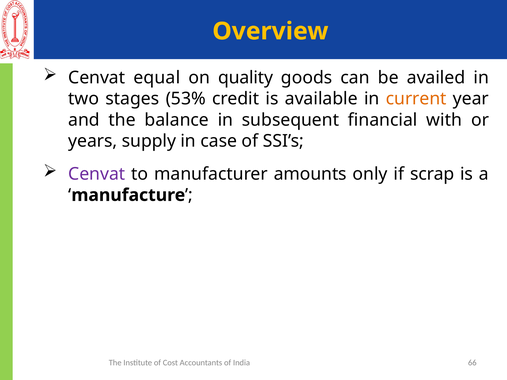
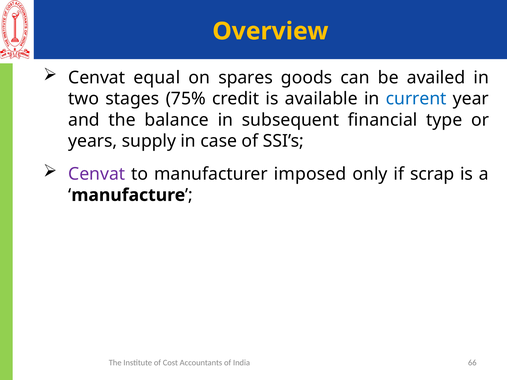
quality: quality -> spares (246, 78)
53%: 53% -> 75% (186, 99)
current colour: orange -> blue (416, 99)
with: with -> type (444, 120)
amounts: amounts -> imposed (310, 174)
